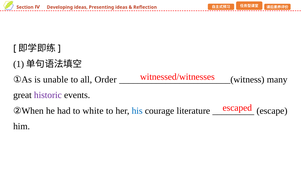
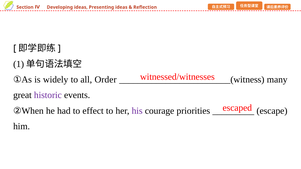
unable: unable -> widely (56, 80)
white: white -> effect (93, 111)
his colour: blue -> purple (137, 111)
literature: literature -> priorities (193, 111)
